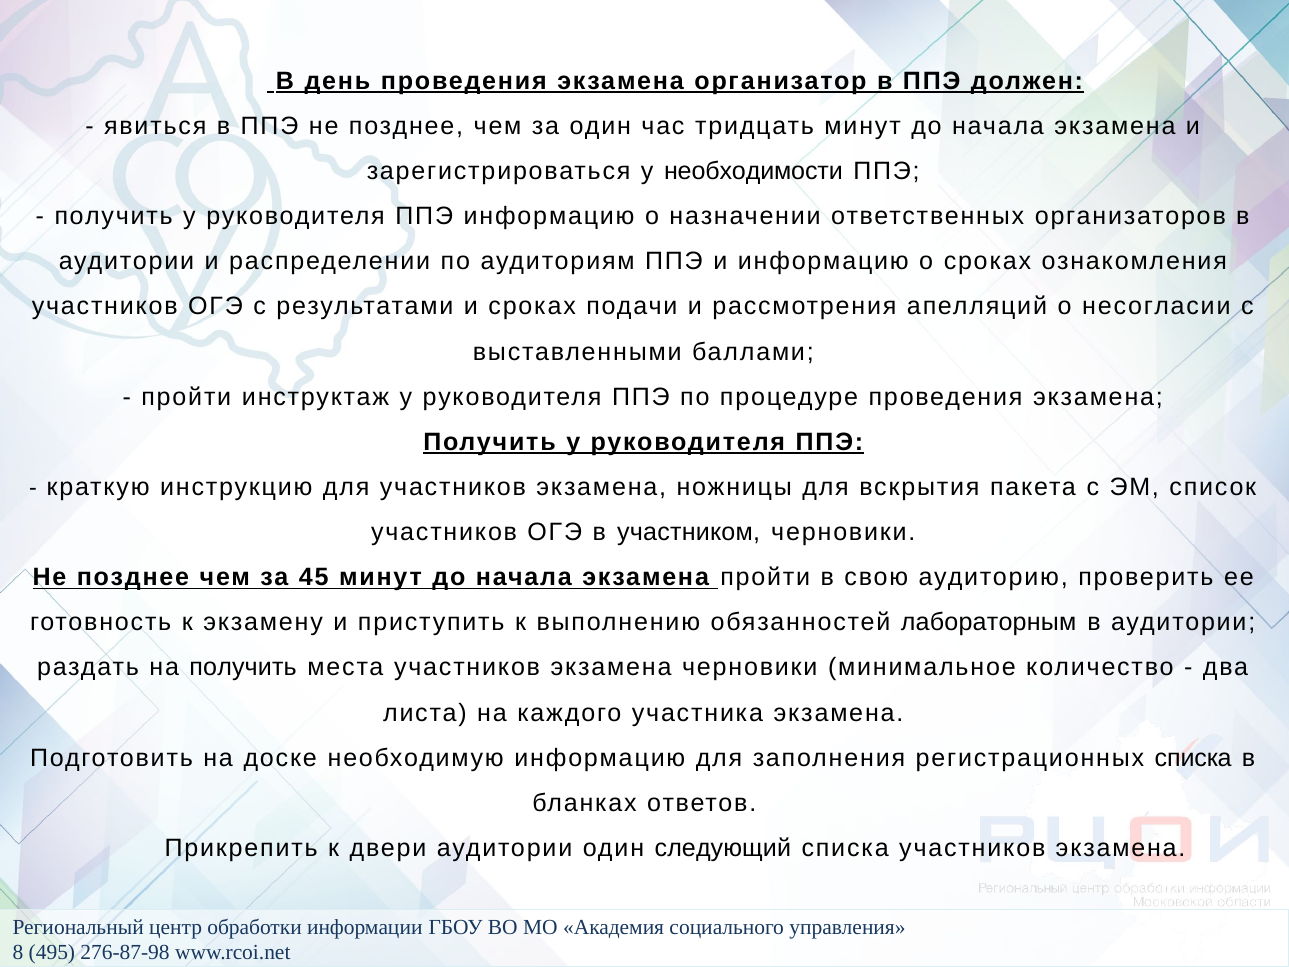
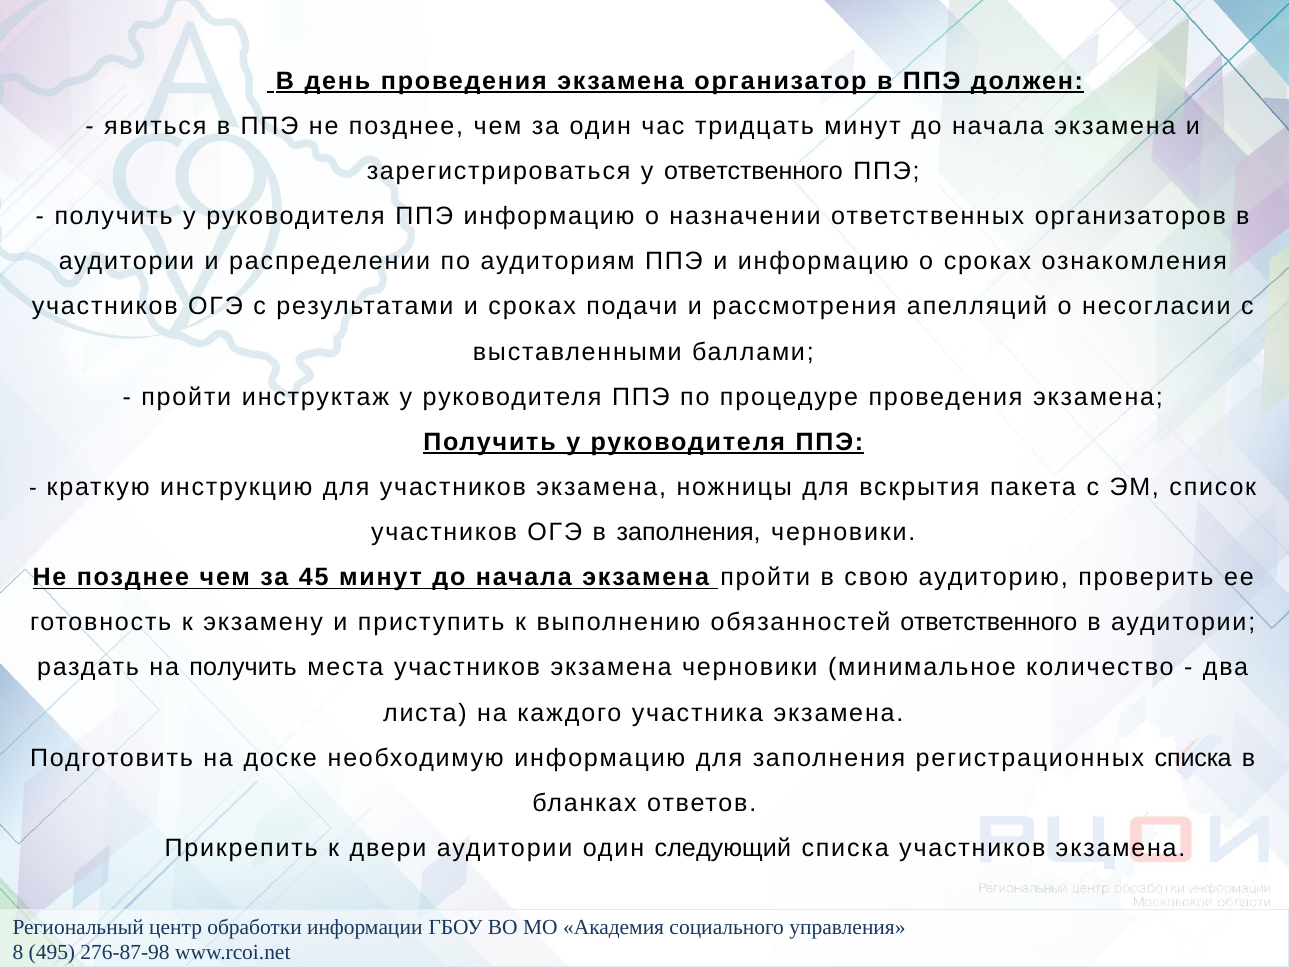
у необходимости: необходимости -> ответственного (753, 171)
в участником: участником -> заполнения (689, 532)
обязанностей лабораторным: лабораторным -> ответственного (989, 622)
